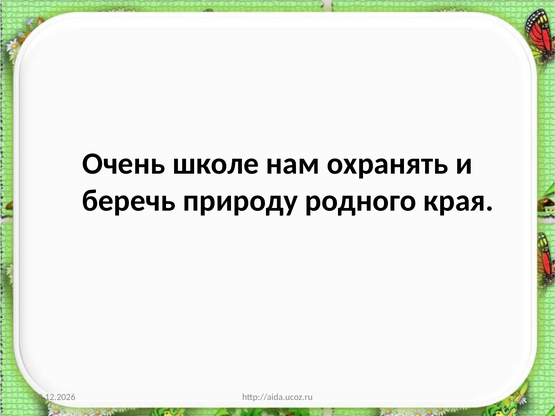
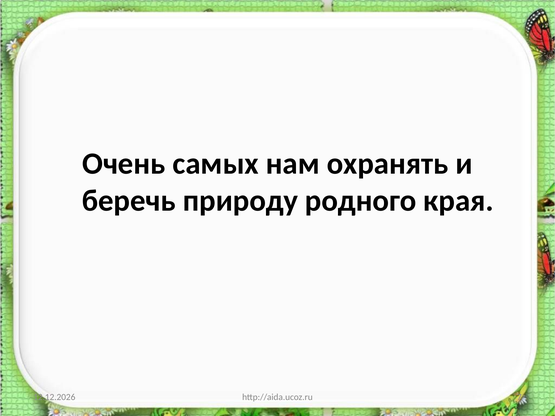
школе: школе -> самых (216, 164)
